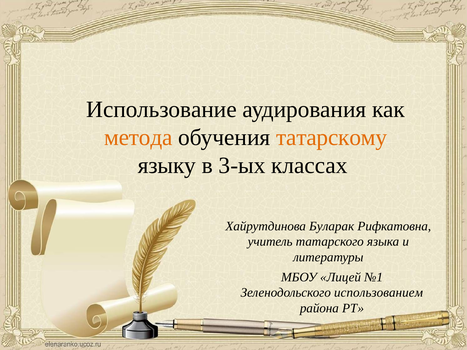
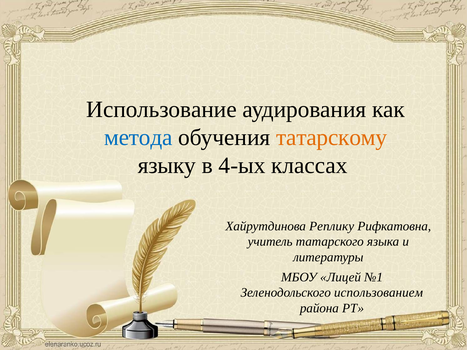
метода colour: orange -> blue (138, 138)
3-ых: 3-ых -> 4-ых (242, 166)
Буларак: Буларак -> Реплику (332, 226)
